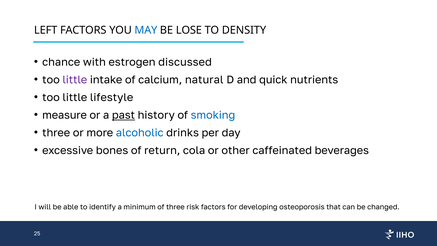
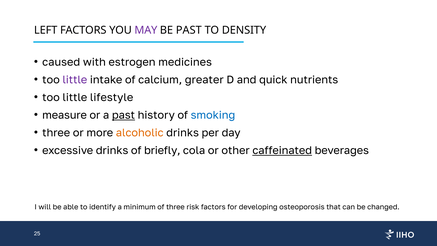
MAY colour: blue -> purple (146, 30)
BE LOSE: LOSE -> PAST (189, 30)
chance: chance -> caused (61, 62)
discussed: discussed -> medicines (185, 62)
natural: natural -> greater (204, 80)
alcoholic colour: blue -> orange (140, 133)
excessive bones: bones -> drinks (112, 150)
return: return -> briefly (162, 150)
caffeinated underline: none -> present (282, 150)
